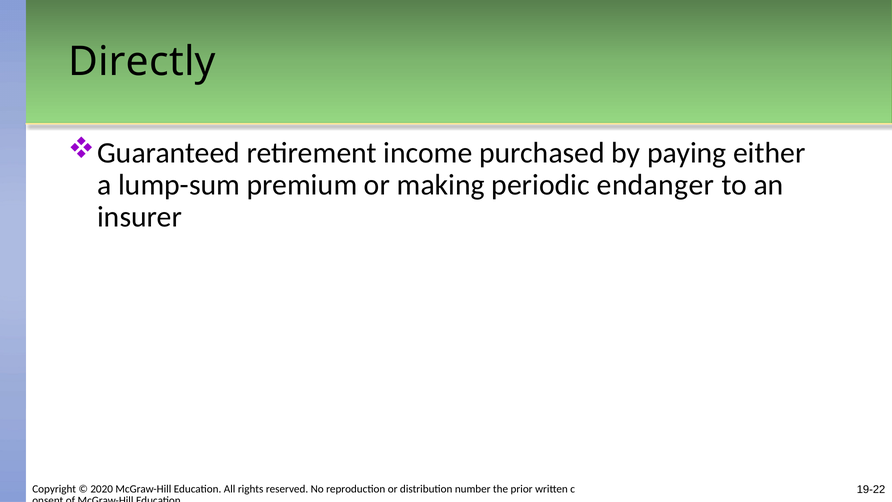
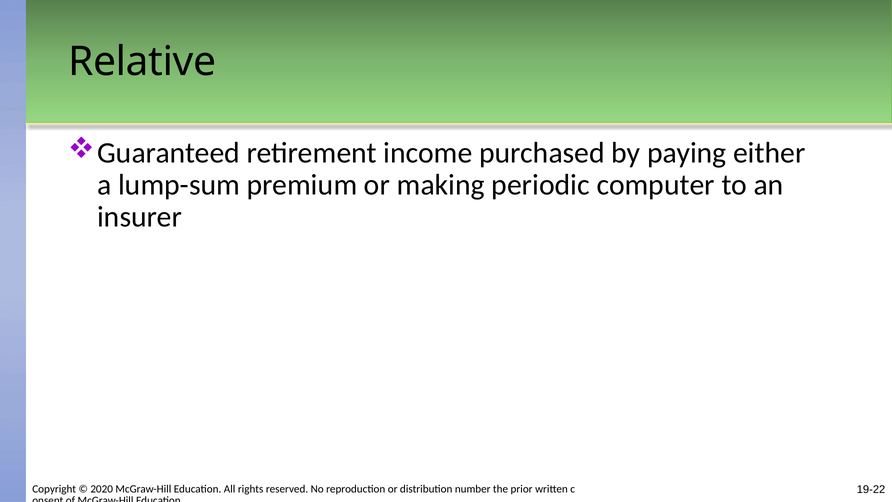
Directly: Directly -> Relative (142, 62)
endanger: endanger -> computer (656, 185)
